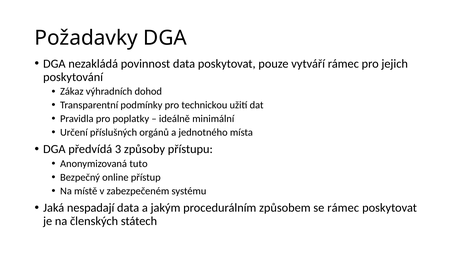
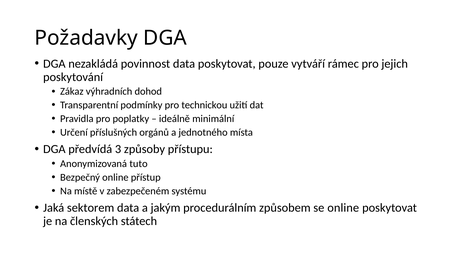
nespadají: nespadají -> sektorem (91, 208)
se rámec: rámec -> online (343, 208)
